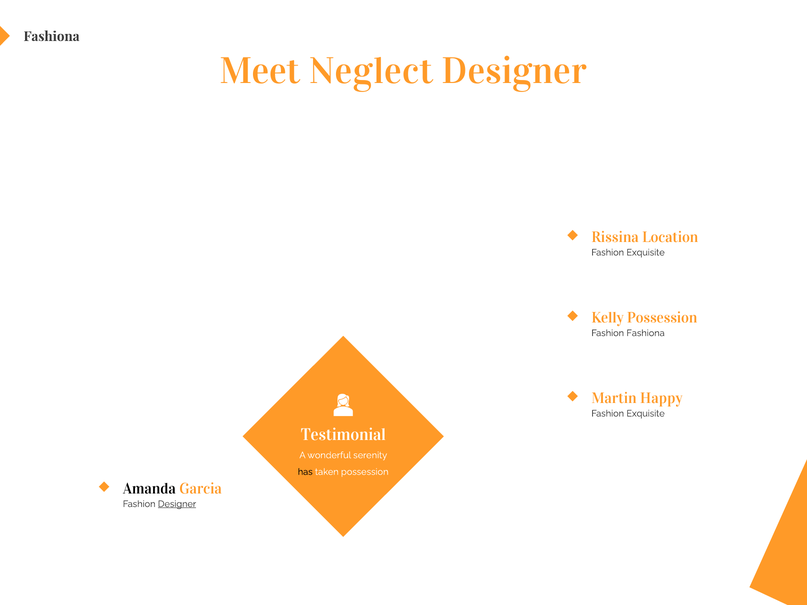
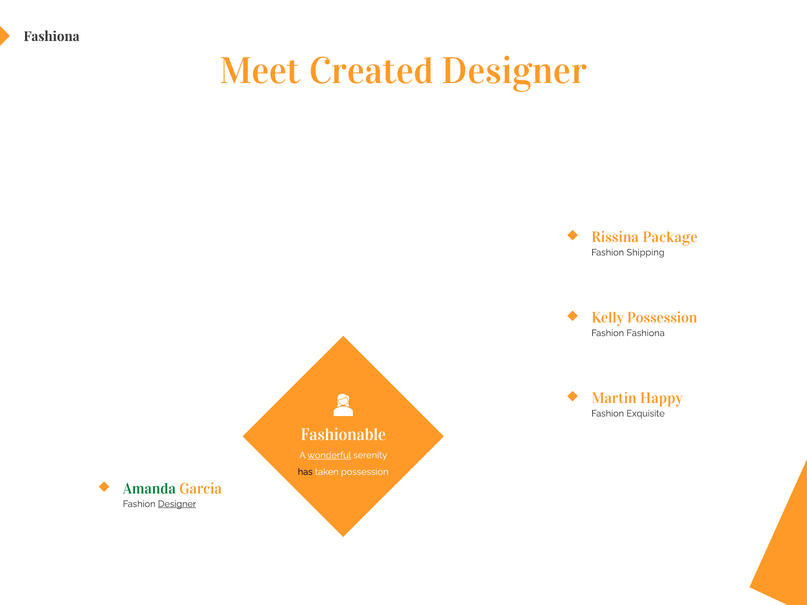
Neglect: Neglect -> Created (371, 71)
Location: Location -> Package (670, 237)
Exquisite: Exquisite -> Shipping (646, 253)
Testimonial: Testimonial -> Fashionable (343, 435)
wonderful underline: none -> present (329, 455)
Amanda colour: black -> green (149, 489)
